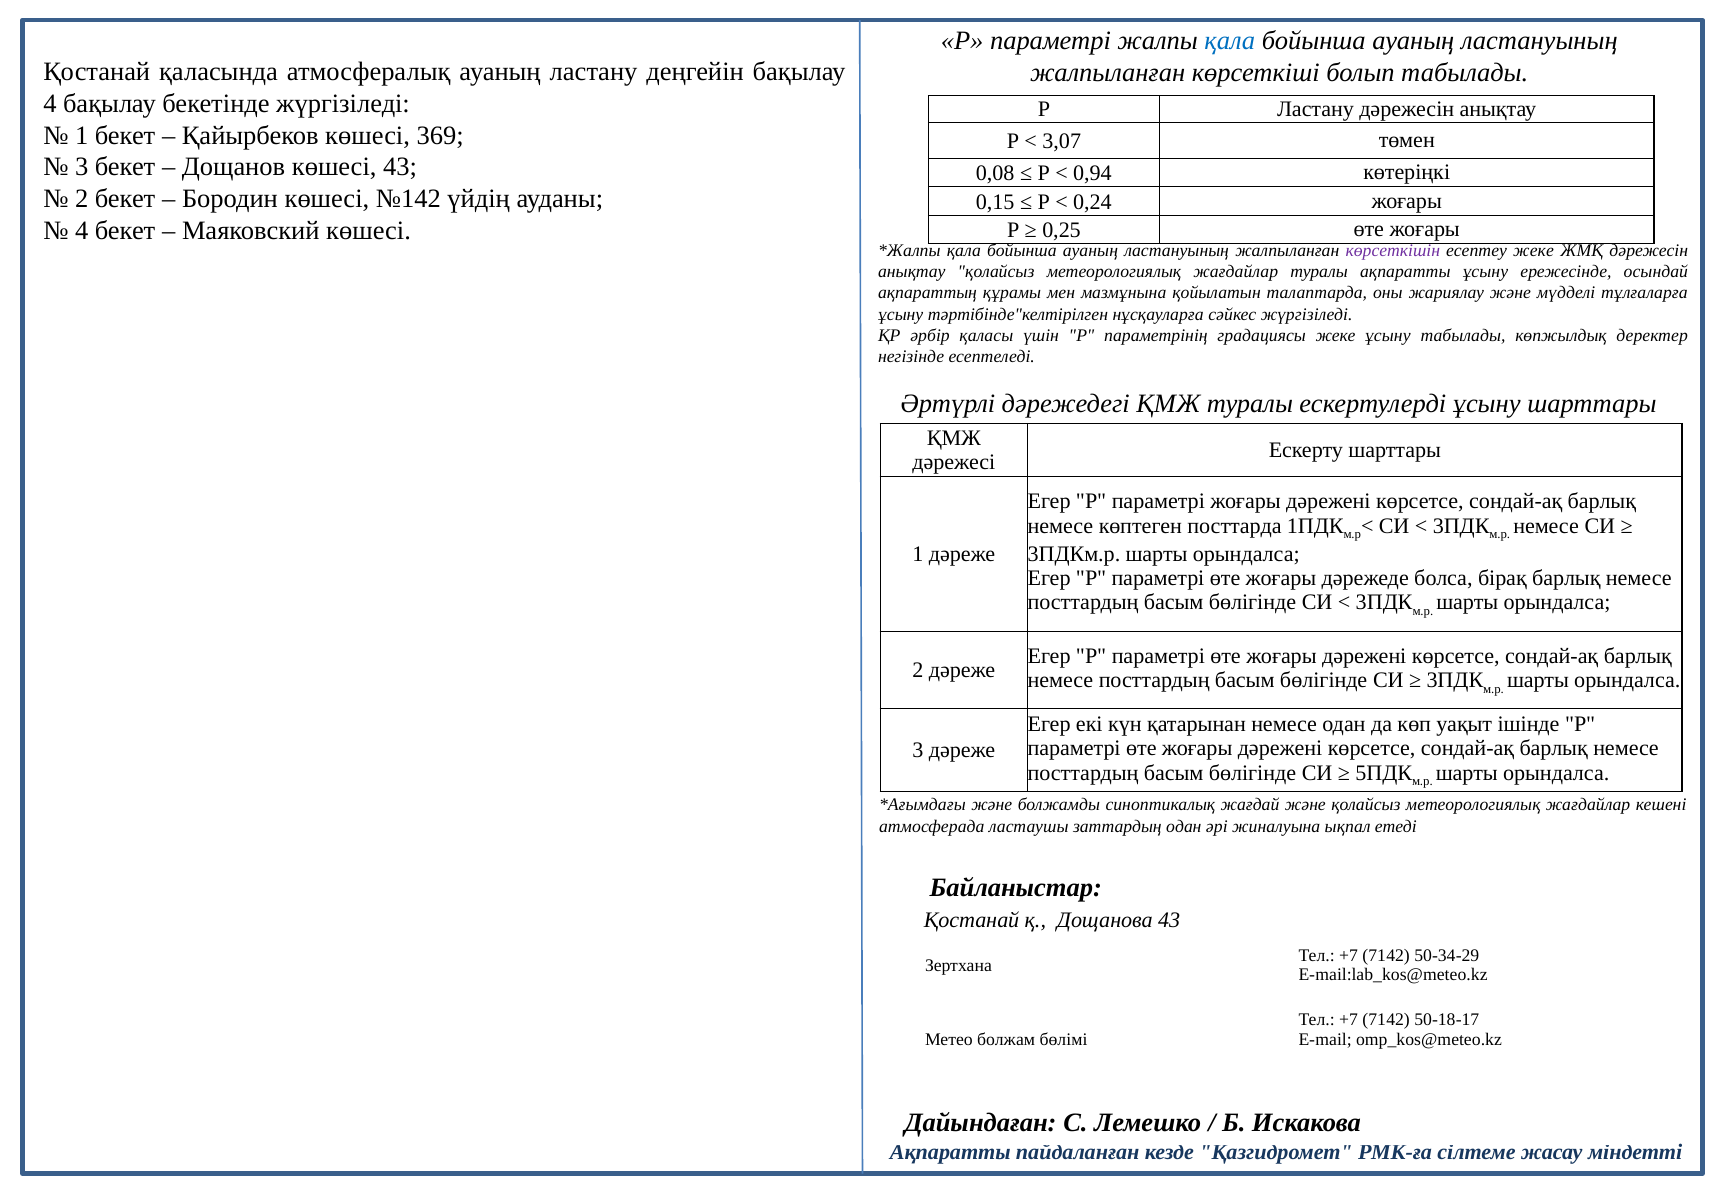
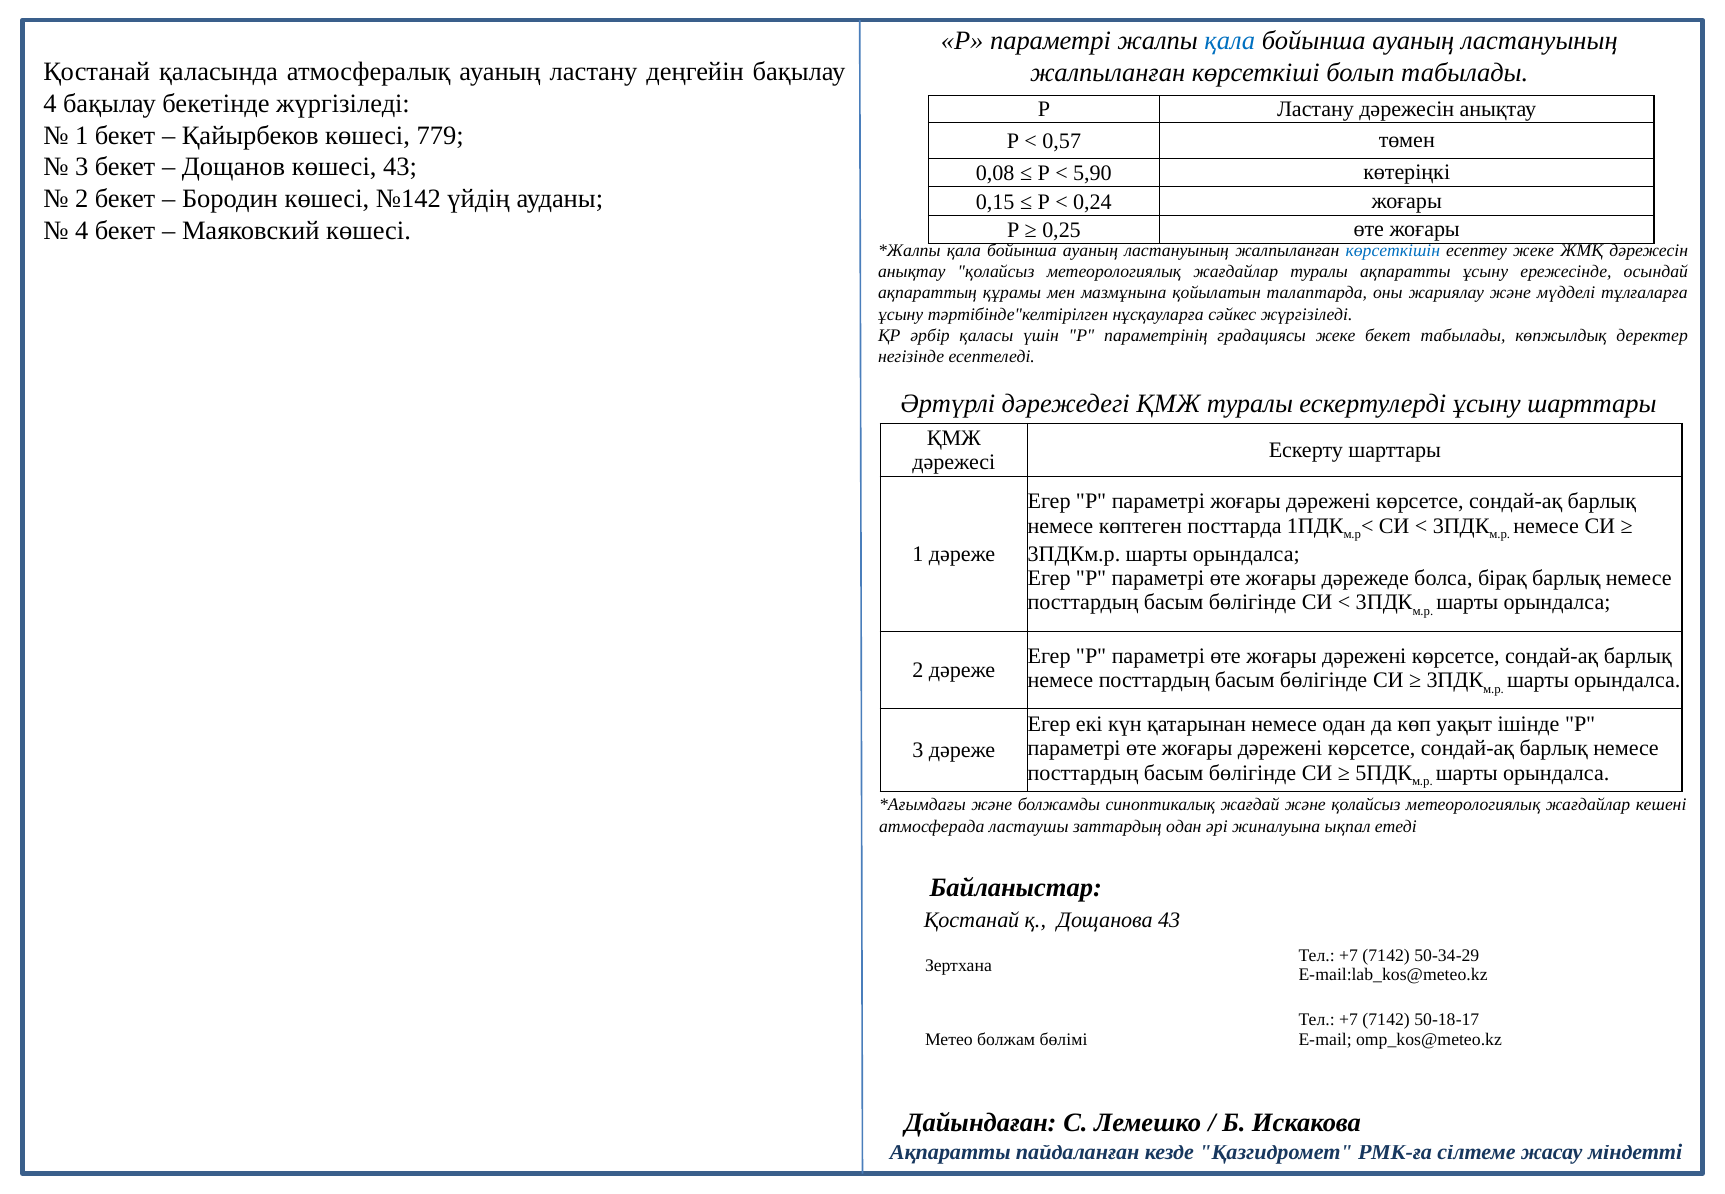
369: 369 -> 779 (440, 135)
3,07: 3,07 -> 0,57 (1062, 141)
0,94: 0,94 -> 5,90 (1092, 174)
көрсеткішін colour: purple -> blue (1393, 251)
жеке ұсыну: ұсыну -> бекет (1388, 336)
